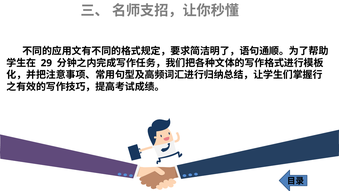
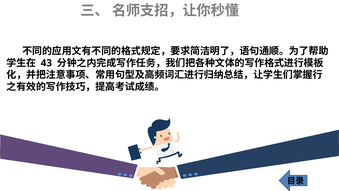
29: 29 -> 43 (46, 63)
